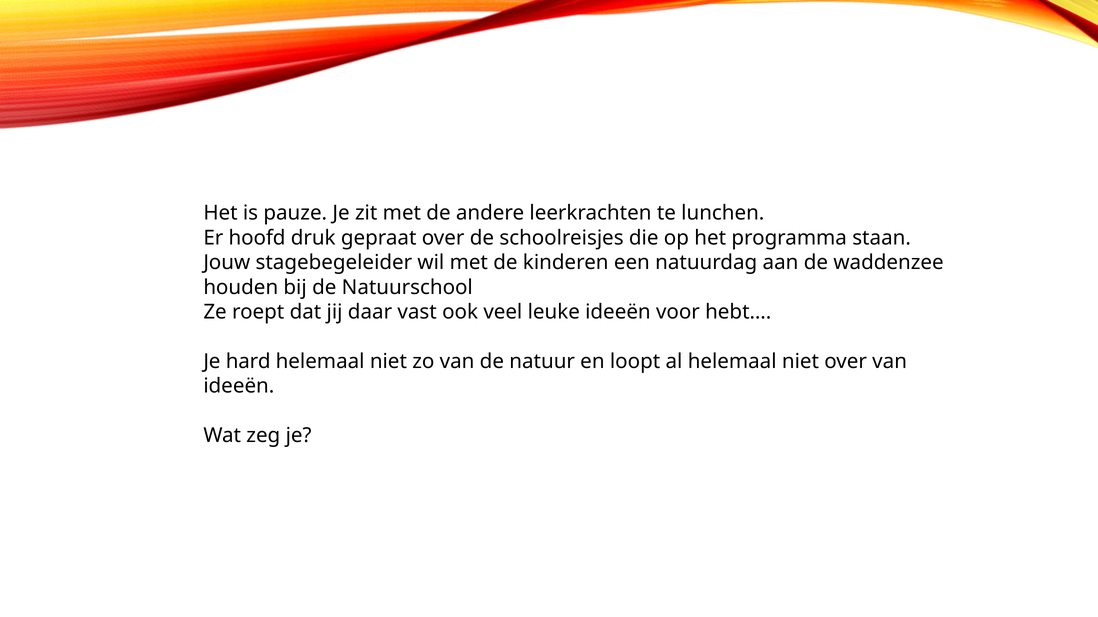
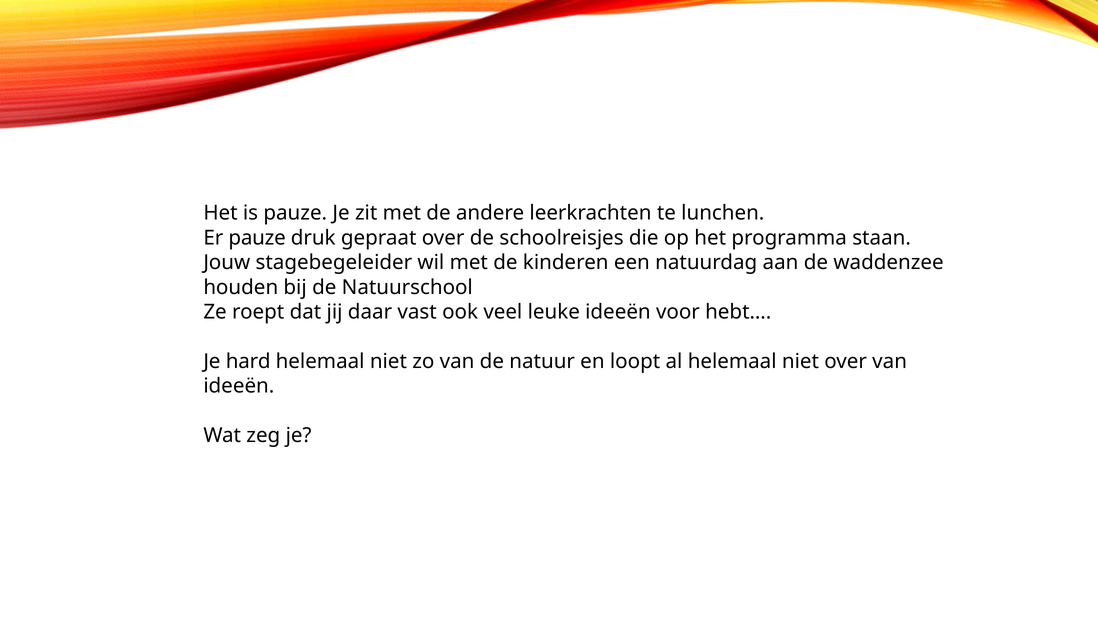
Er hoofd: hoofd -> pauze (257, 238)
